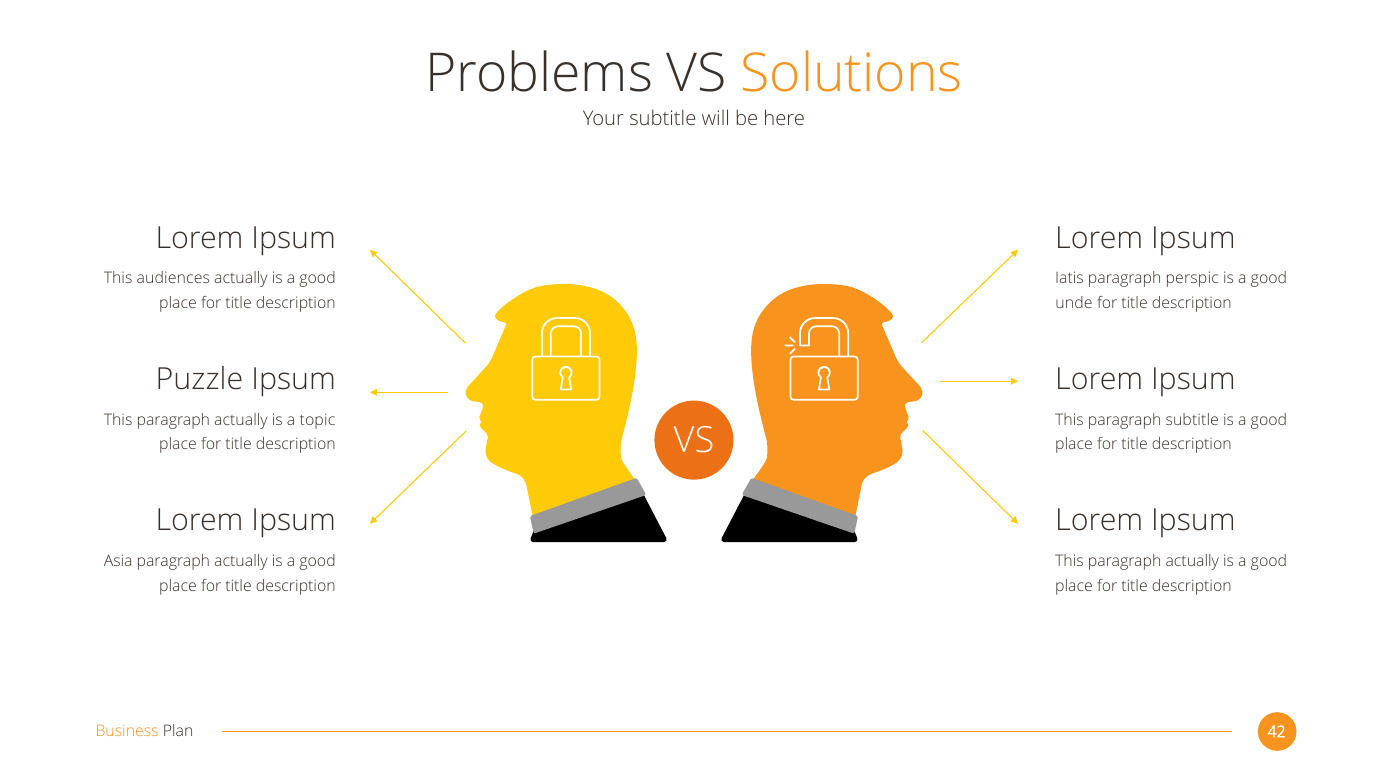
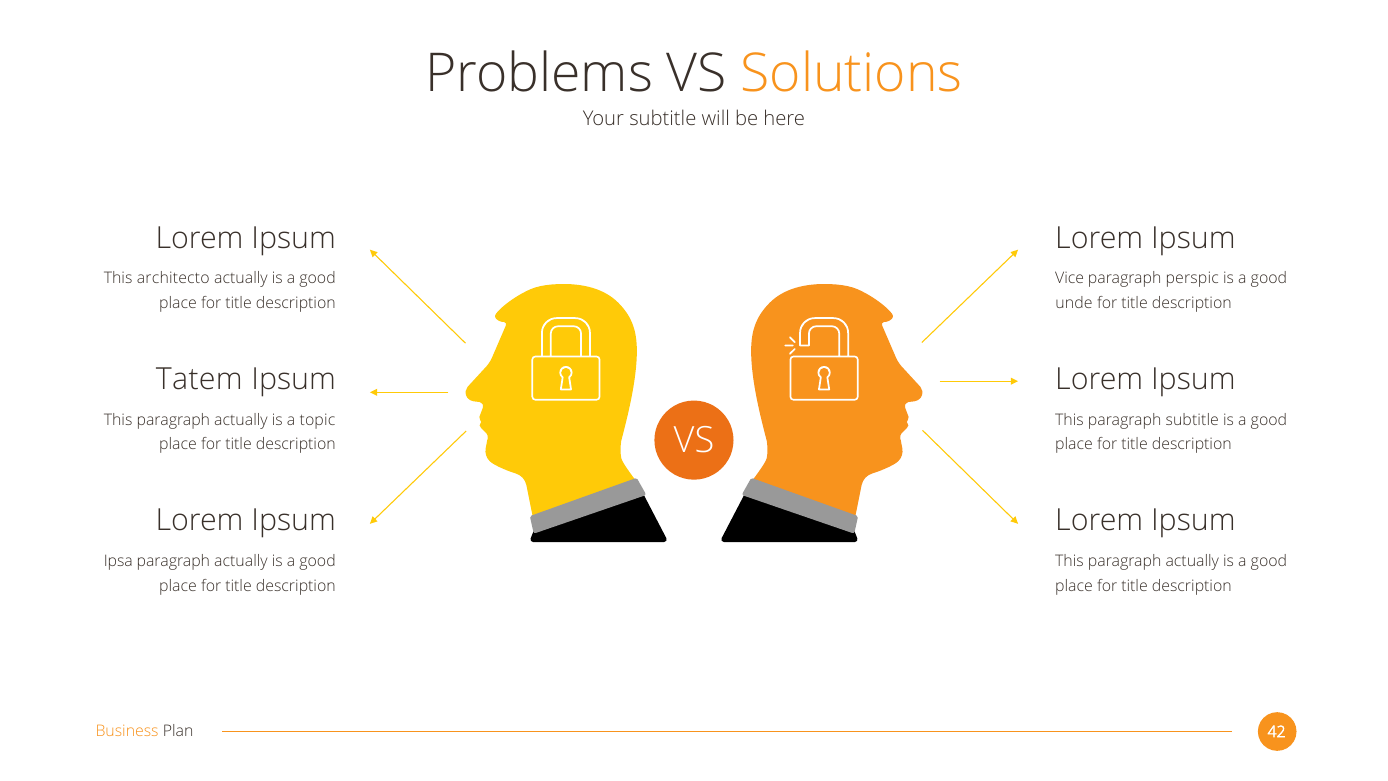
audiences: audiences -> architecto (173, 278)
Iatis: Iatis -> Vice (1070, 278)
Puzzle: Puzzle -> Tatem (199, 379)
Asia: Asia -> Ipsa (118, 561)
